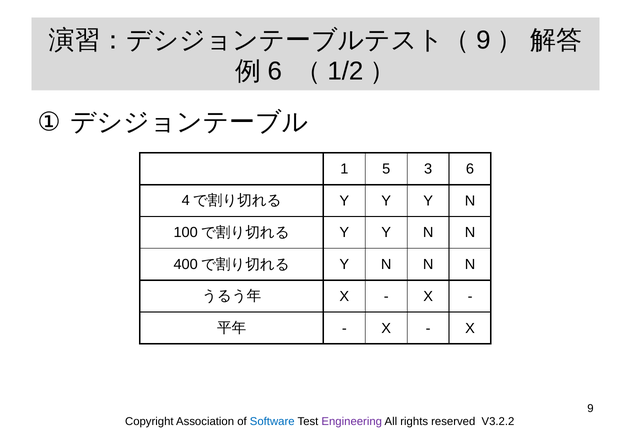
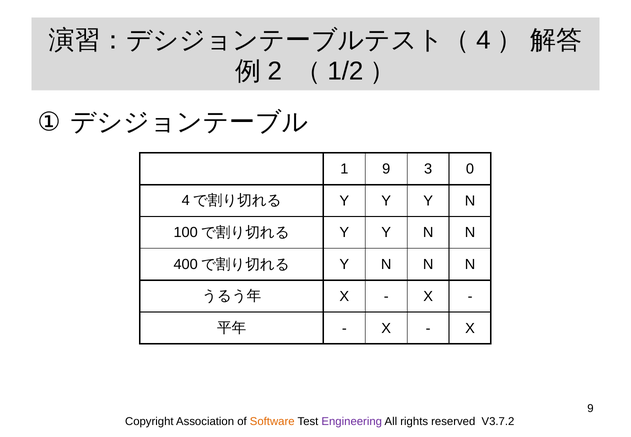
9: 9 -> 4 (483, 40)
6: 6 -> 2 (275, 71)
1 5: 5 -> 9 (386, 169)
3 6: 6 -> 0 (470, 169)
Software colour: blue -> orange (272, 422)
V3.2.2: V3.2.2 -> V3.7.2 (498, 422)
